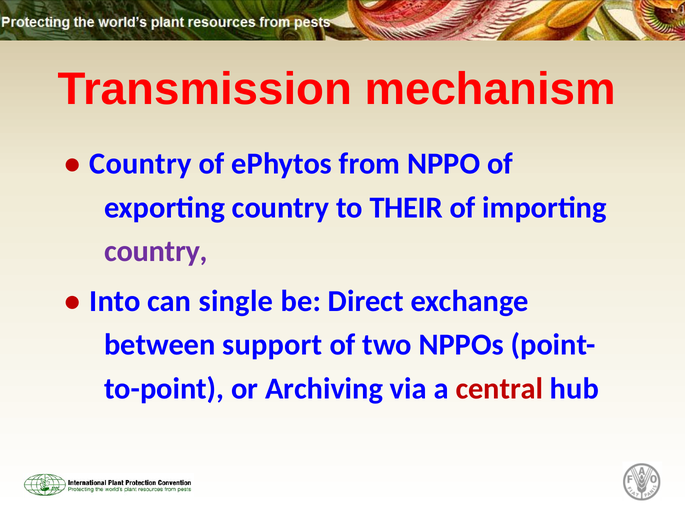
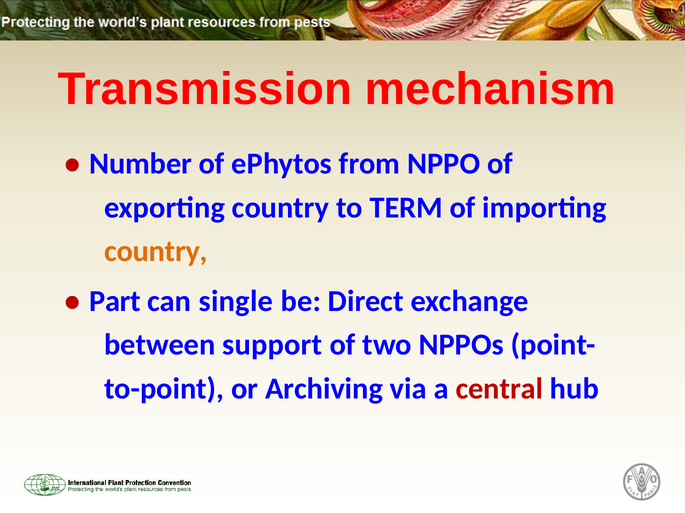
Country: Country -> Number (141, 164)
THEIR: THEIR -> TERM (406, 208)
country colour: purple -> orange (156, 252)
Into: Into -> Part (115, 302)
